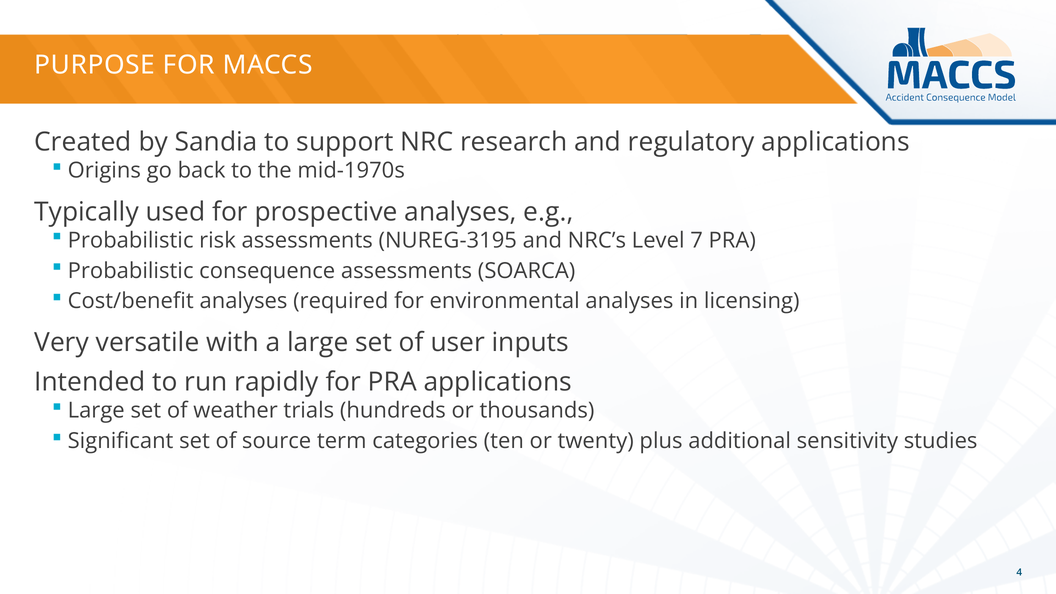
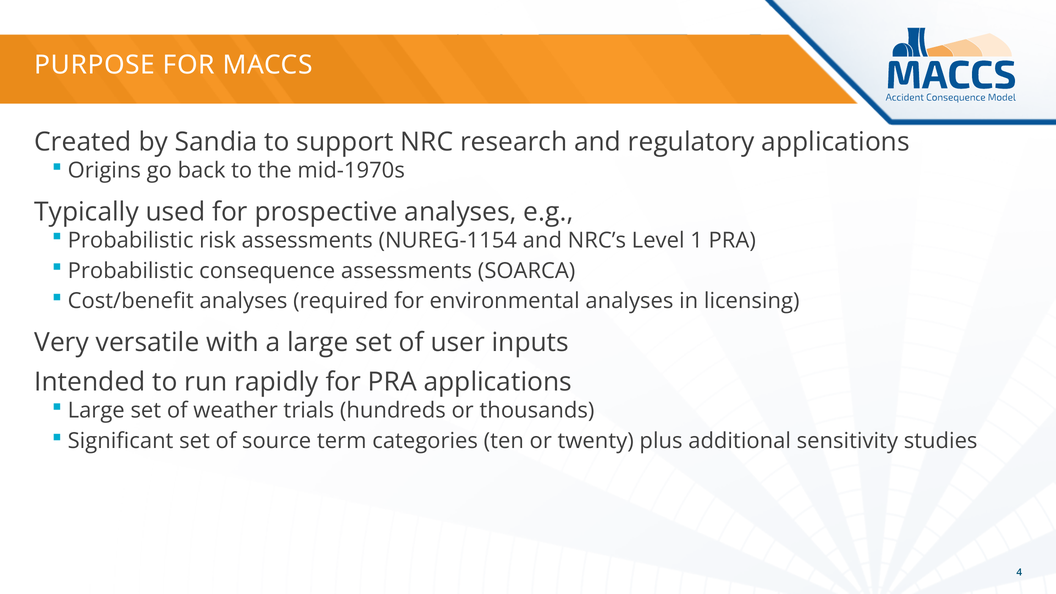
NUREG-3195: NUREG-3195 -> NUREG-1154 (448, 240)
7: 7 -> 1 (697, 240)
